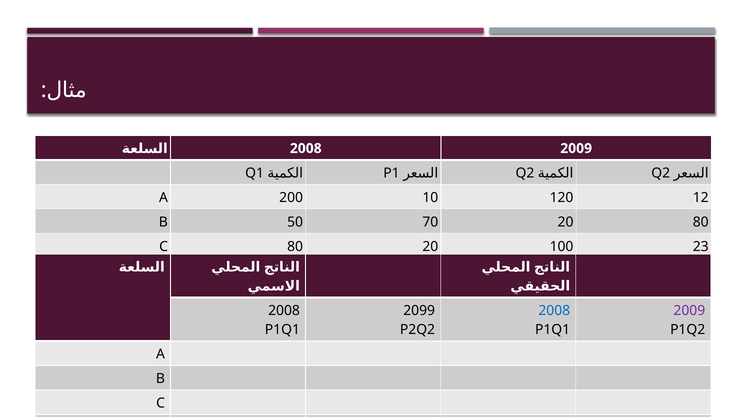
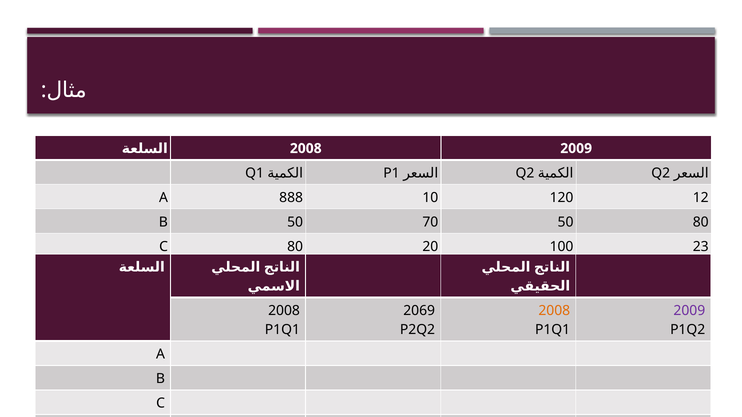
200: 200 -> 888 (291, 198)
70 20: 20 -> 50 (566, 222)
2099: 2099 -> 2069 (419, 311)
2008 colour: blue -> orange (554, 311)
